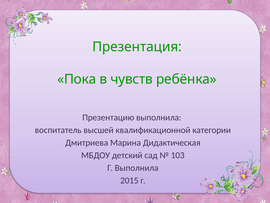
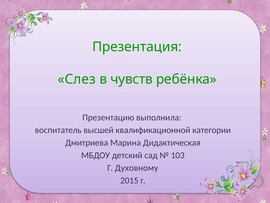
Пока: Пока -> Слез (77, 79)
Г Выполнила: Выполнила -> Духовному (137, 168)
